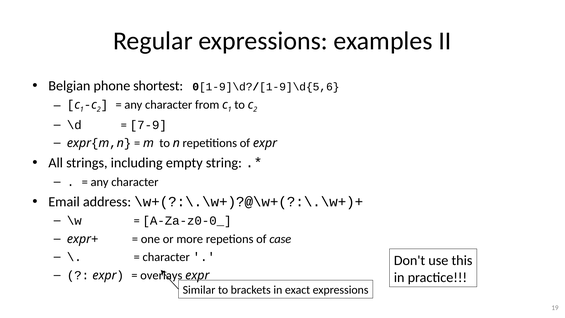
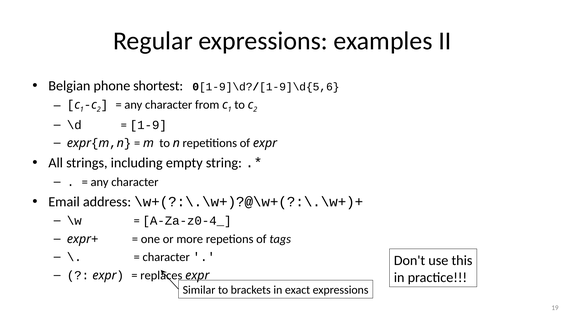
7-9: 7-9 -> 1-9 (148, 125)
A-Za-z0-0_: A-Za-z0-0_ -> A-Za-z0-4_ (187, 221)
case: case -> tags (280, 239)
overlays: overlays -> replaces (161, 275)
